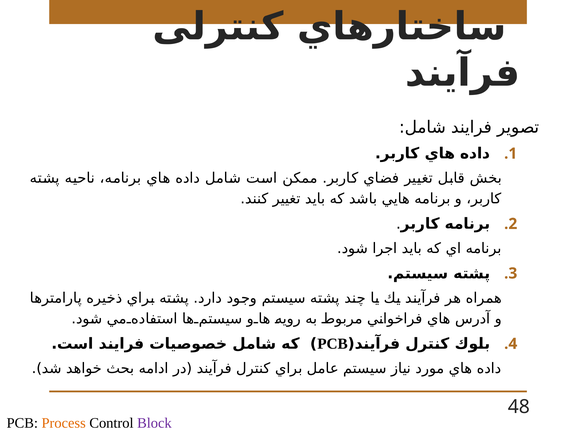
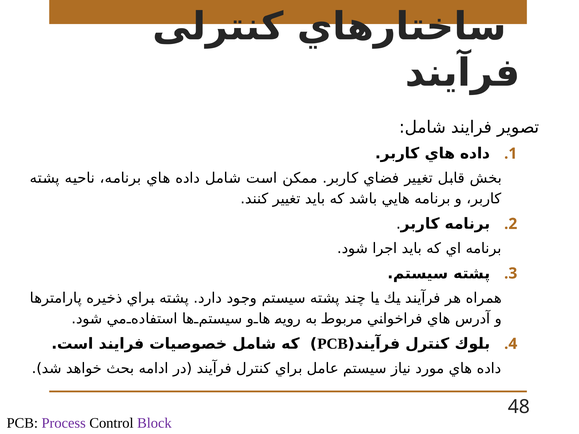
Process colour: orange -> purple (64, 423)
